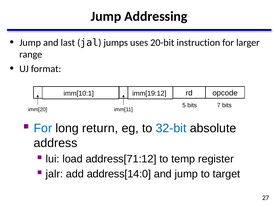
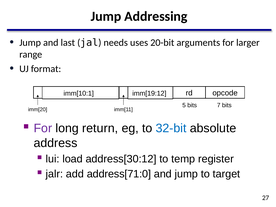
jumps: jumps -> needs (116, 43)
instruction: instruction -> arguments (198, 43)
For colour: blue -> purple (43, 128)
address[71:12: address[71:12 -> address[30:12 (121, 159)
address[14:0: address[14:0 -> address[71:0 (119, 174)
